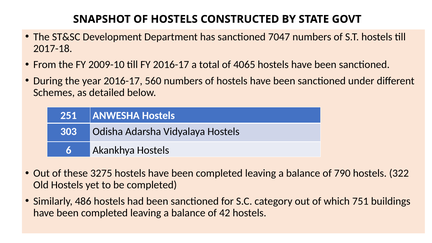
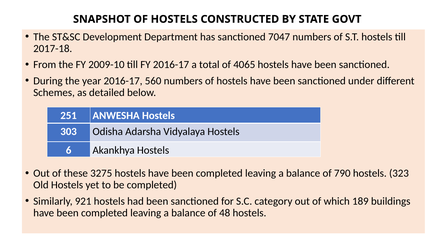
322: 322 -> 323 (399, 173)
486: 486 -> 921 (83, 201)
751: 751 -> 189 (360, 201)
42: 42 -> 48 (225, 213)
